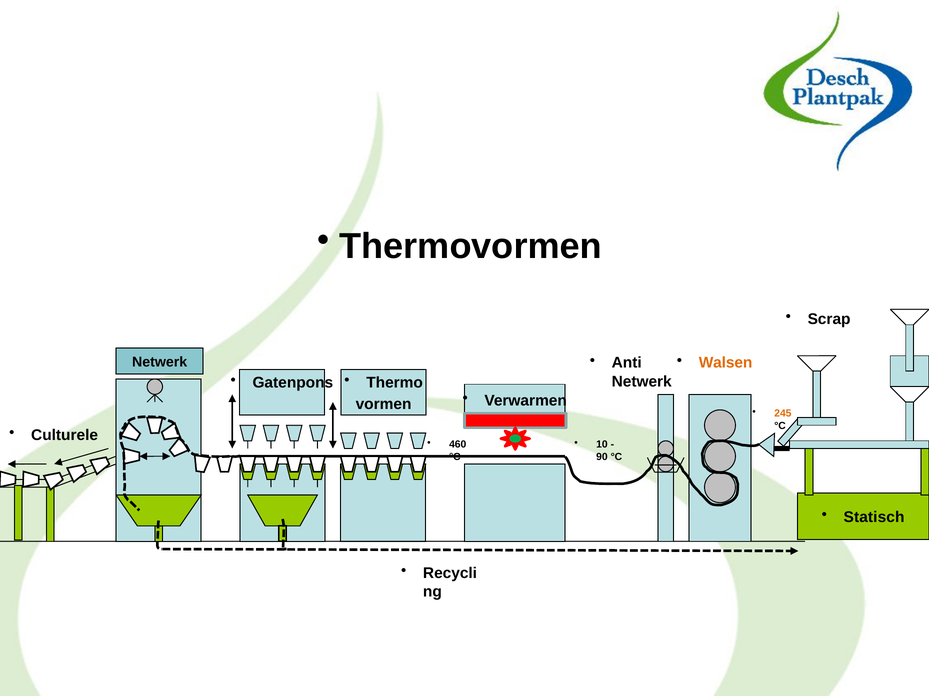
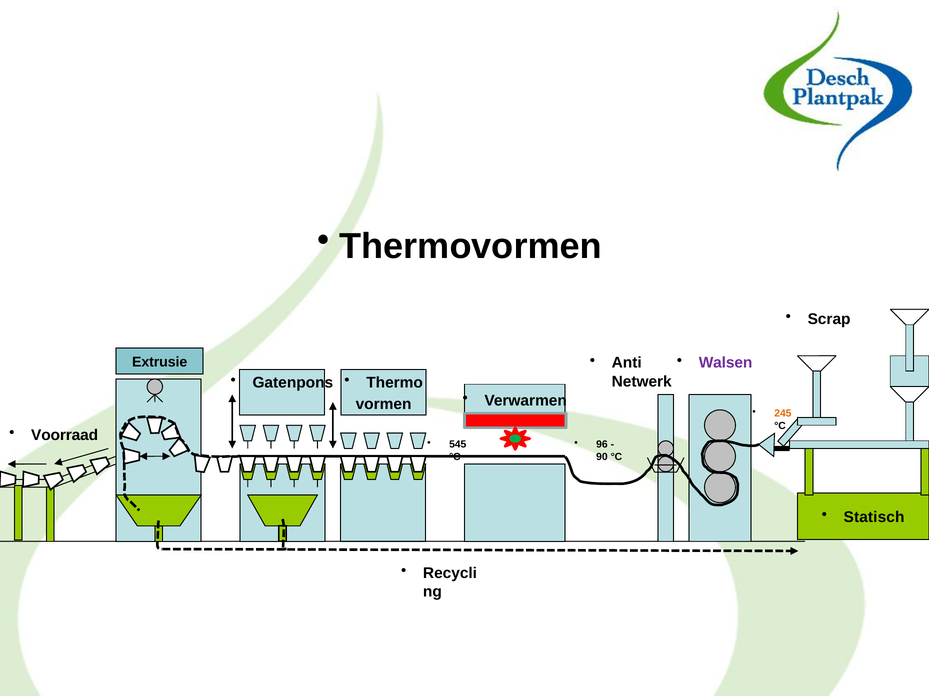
Walsen colour: orange -> purple (726, 363)
Netwerk: Netwerk -> Extrusie (160, 362)
Culturele: Culturele -> Voorraad (65, 436)
460: 460 -> 545 (458, 445)
10: 10 -> 96 (602, 445)
